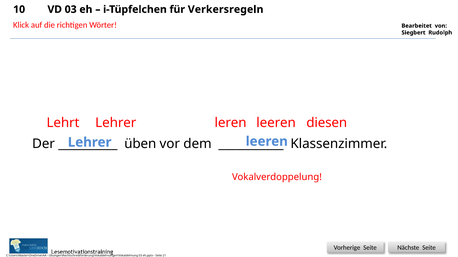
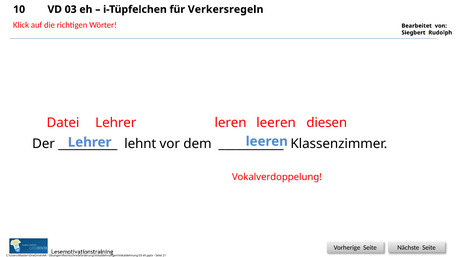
Lehrt: Lehrt -> Datei (63, 123)
üben: üben -> lehnt (140, 144)
